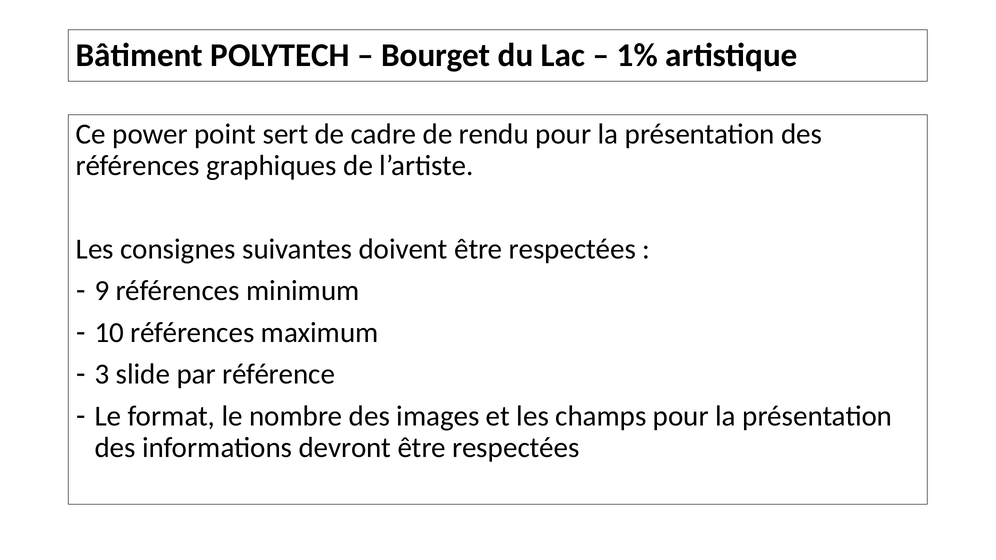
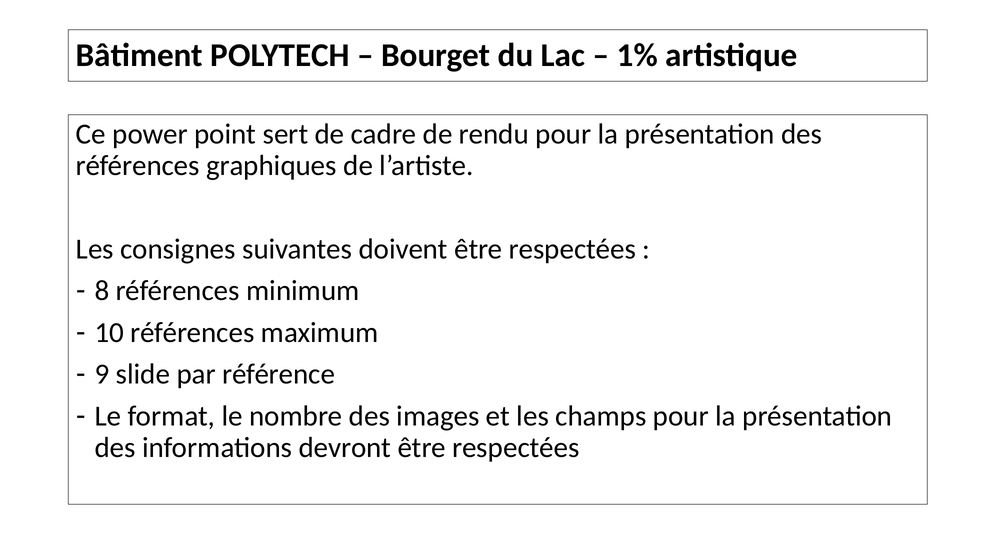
9: 9 -> 8 (102, 291)
3: 3 -> 9 (102, 374)
